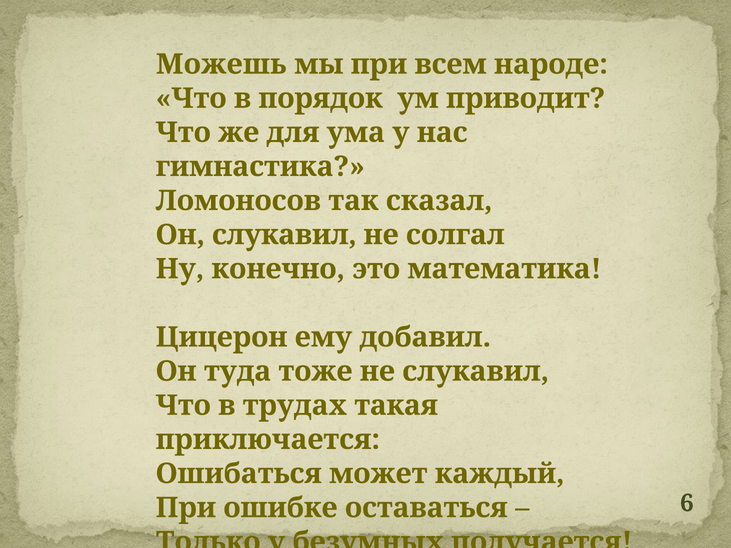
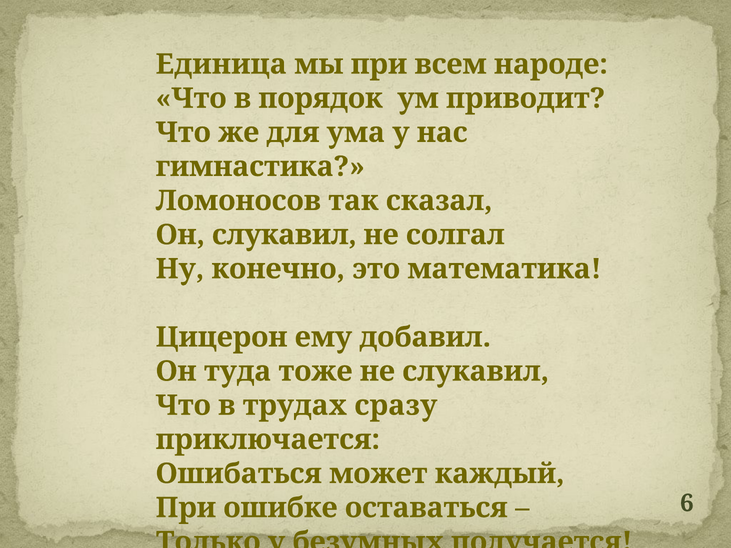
Можешь: Можешь -> Единица (221, 64)
такая: такая -> сразу (396, 406)
